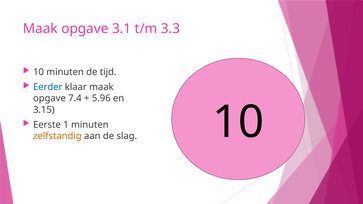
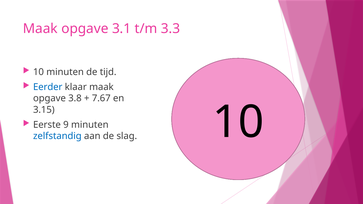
7.4: 7.4 -> 3.8 (75, 98)
5.96: 5.96 -> 7.67 (101, 98)
1: 1 -> 9 (66, 125)
zelfstandig colour: orange -> blue (57, 136)
